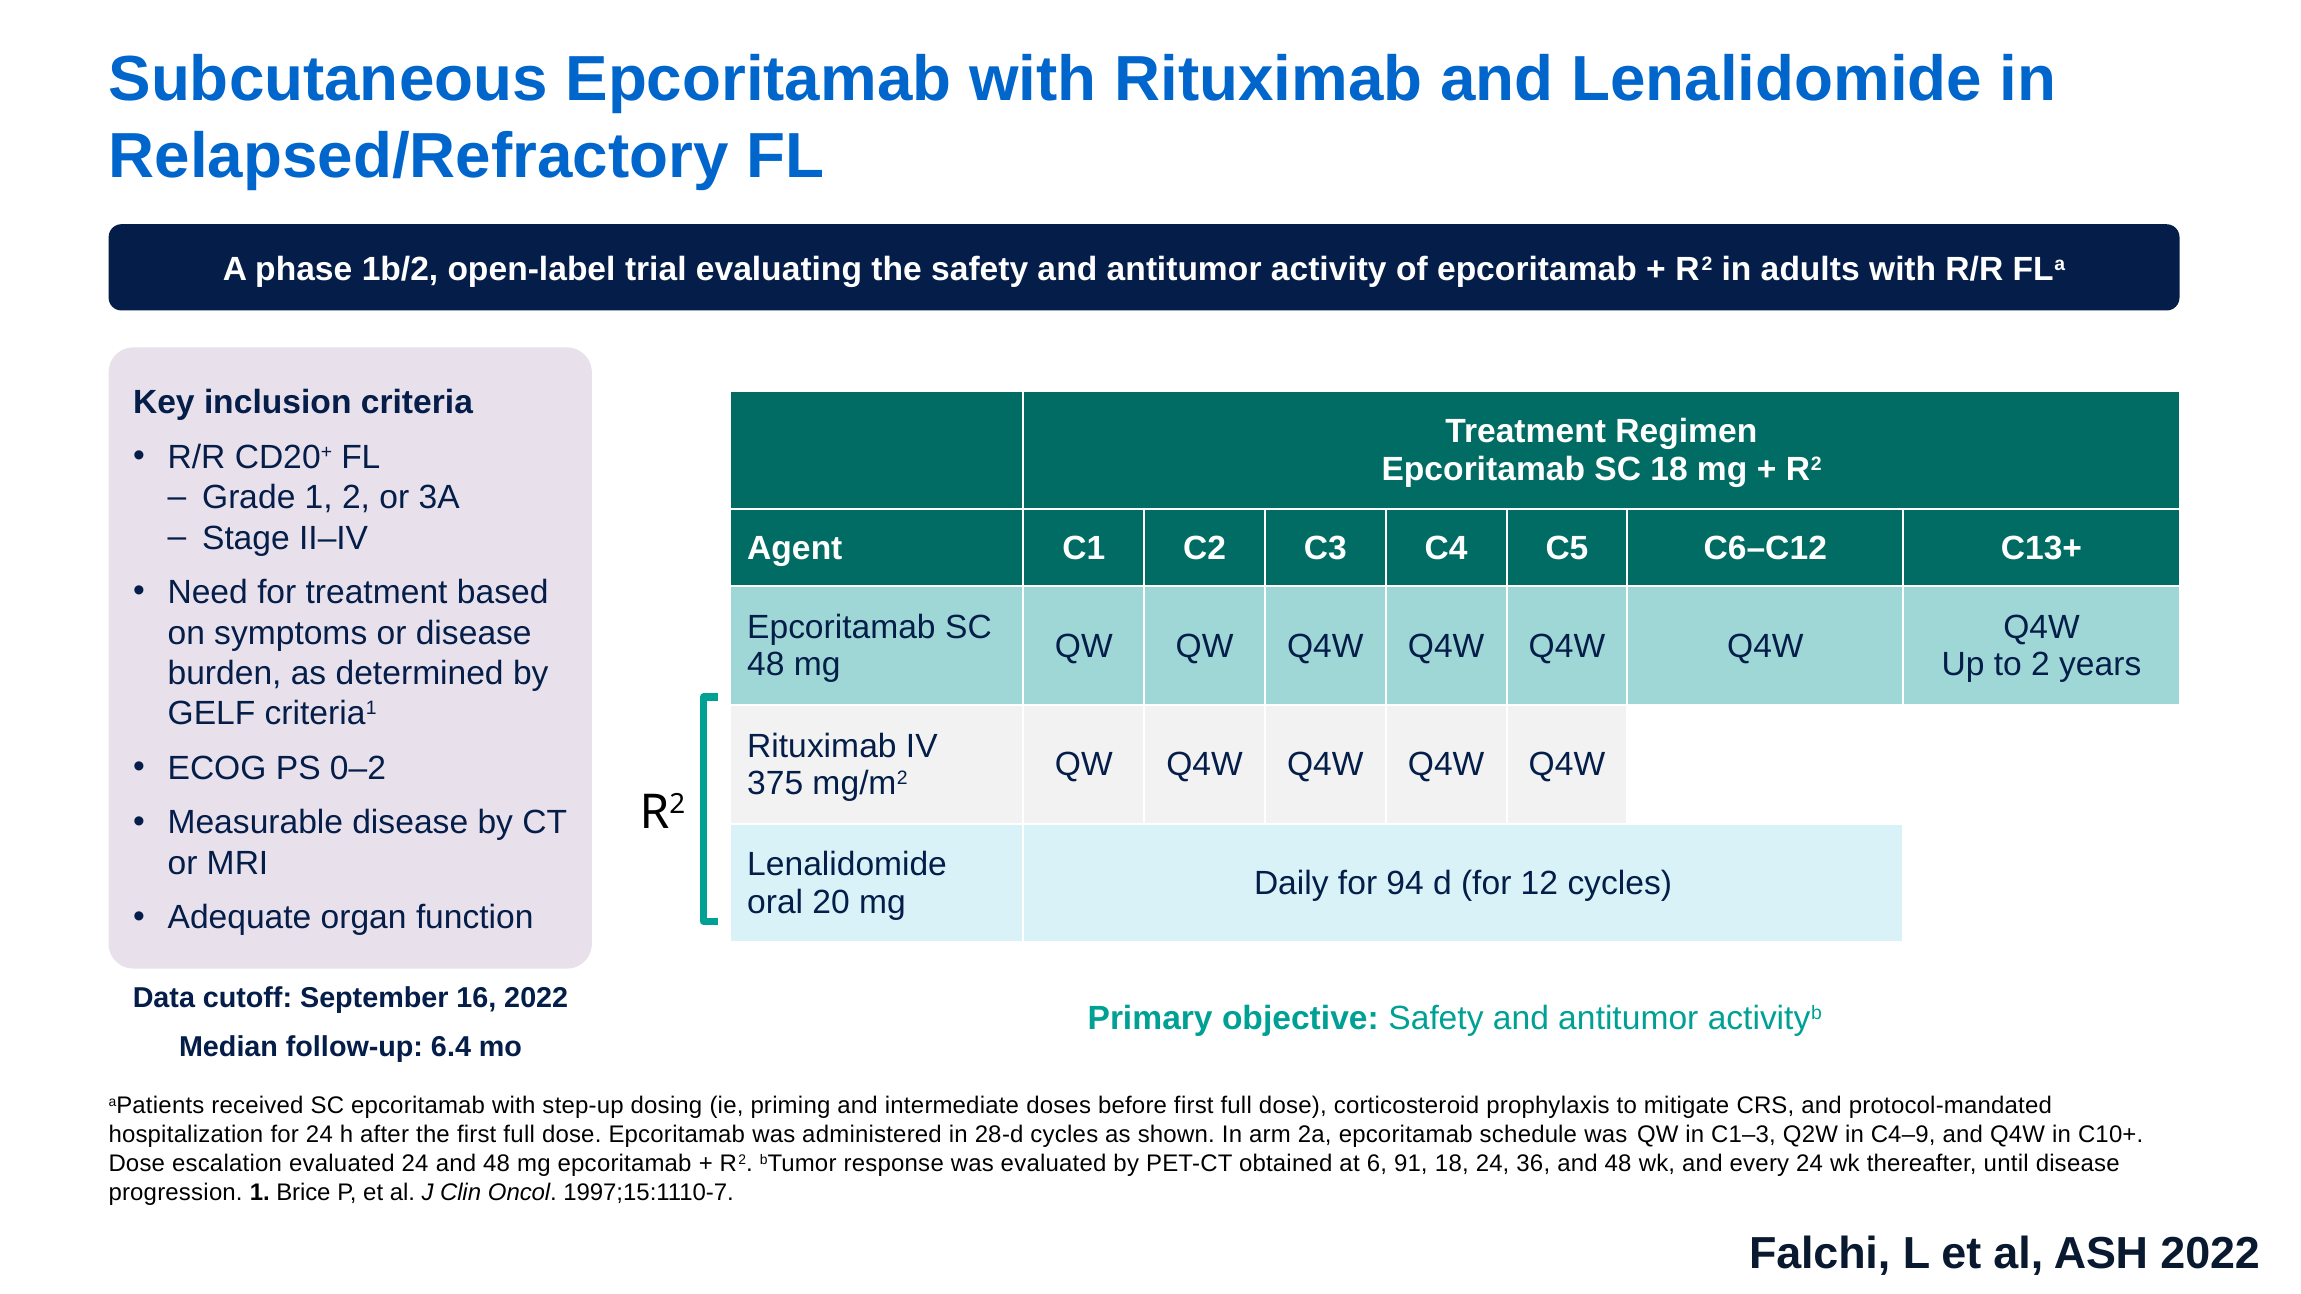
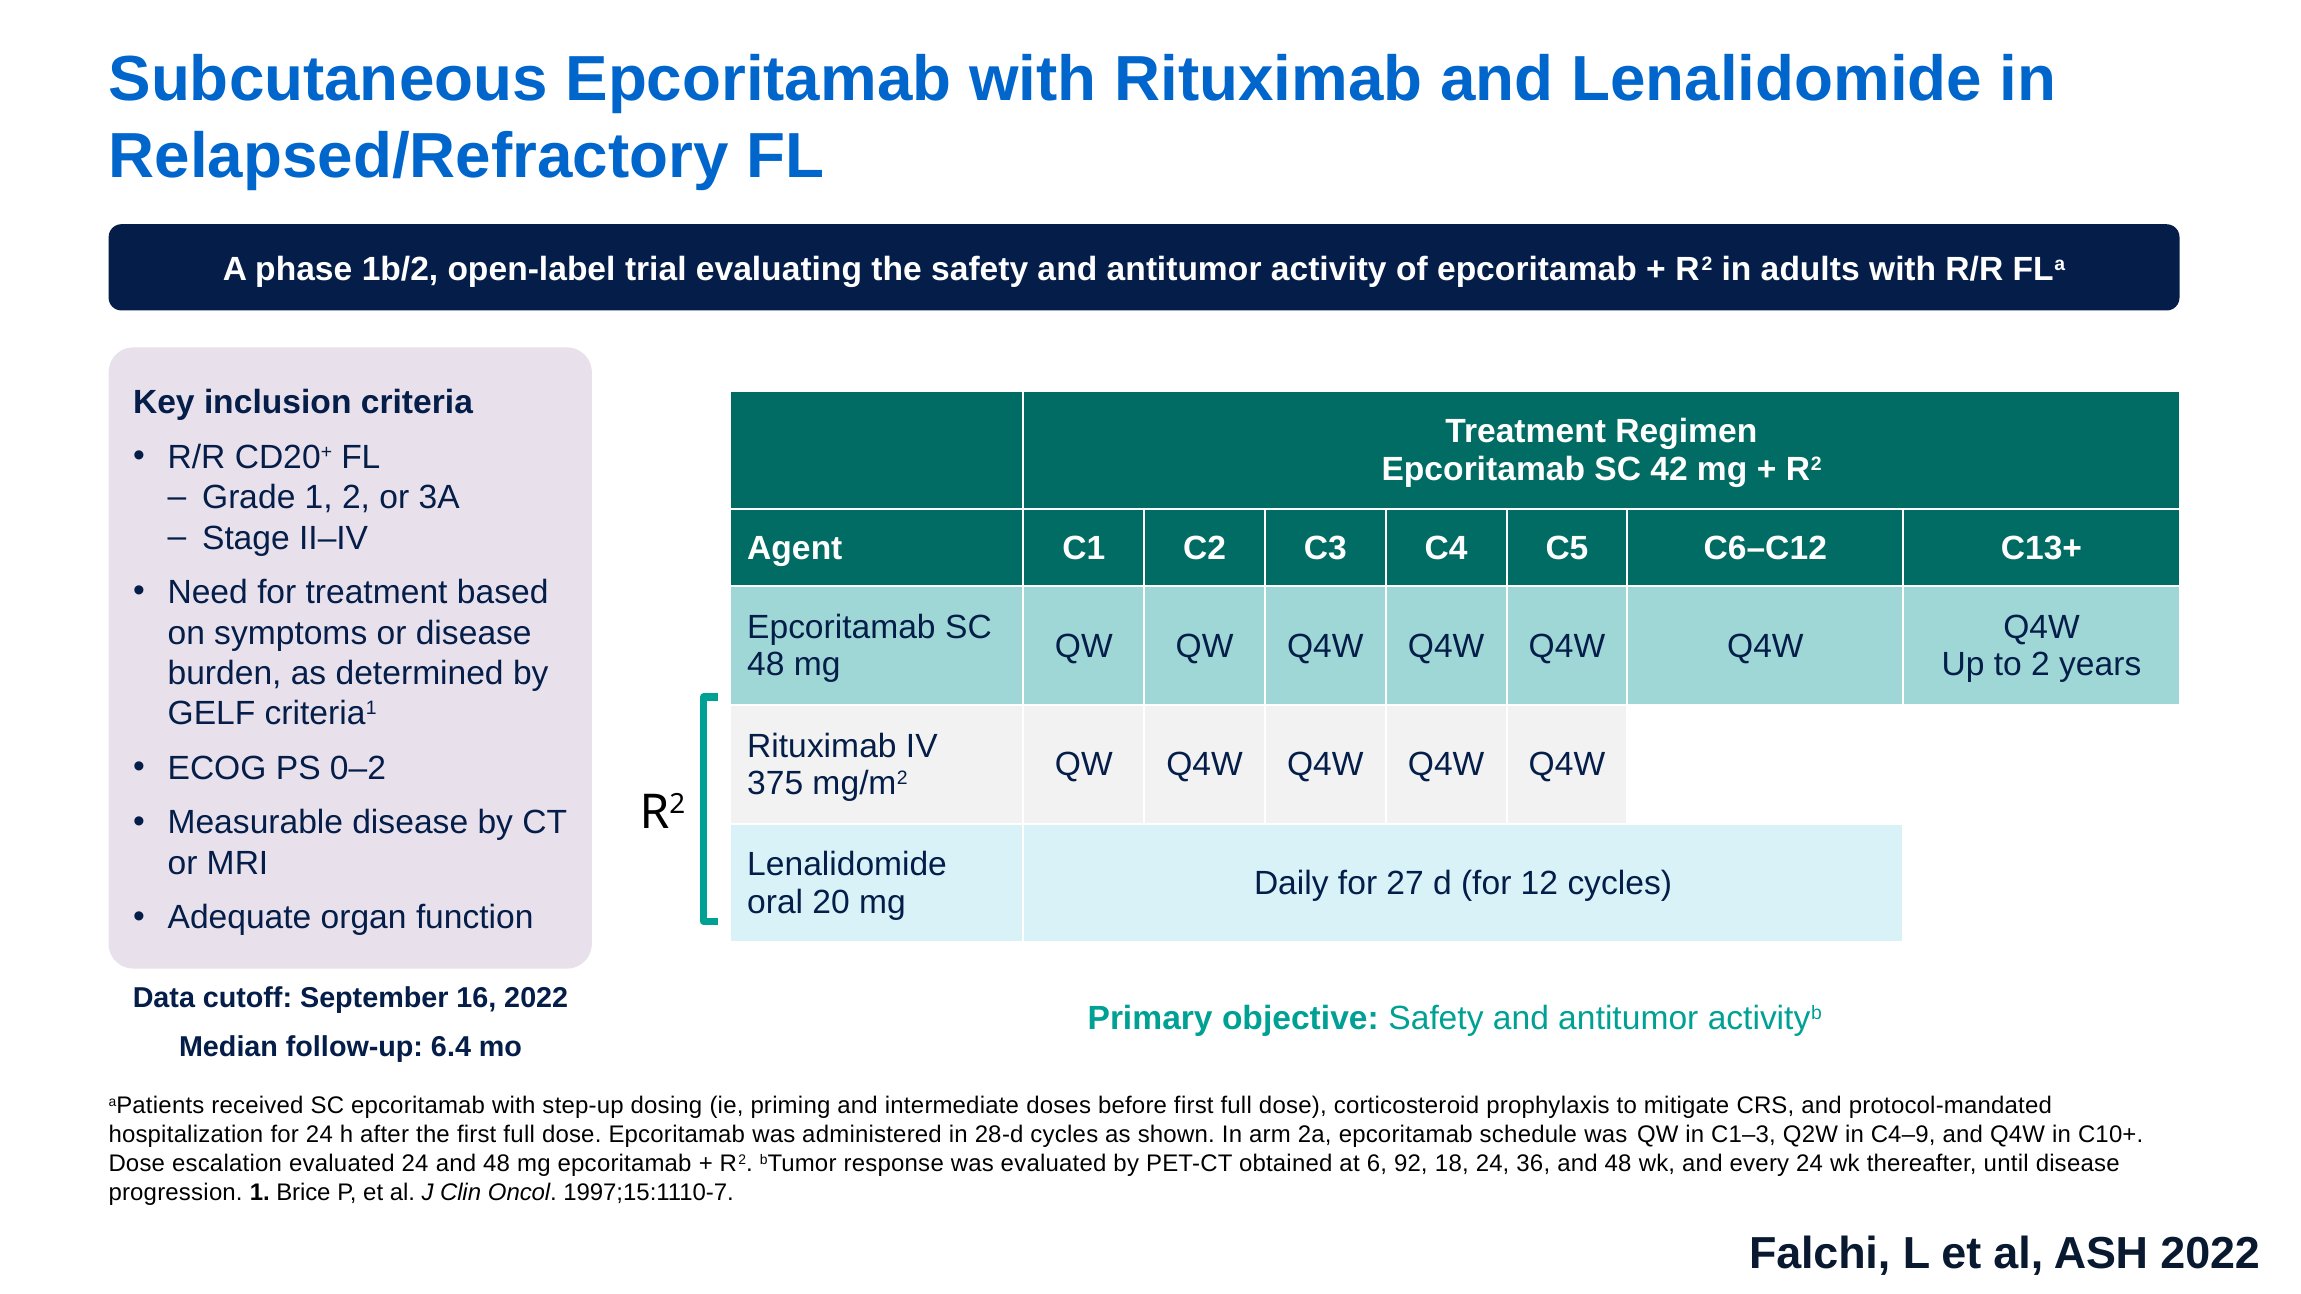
SC 18: 18 -> 42 (1669, 470)
94: 94 -> 27 (1405, 884)
91: 91 -> 92 (1411, 1164)
